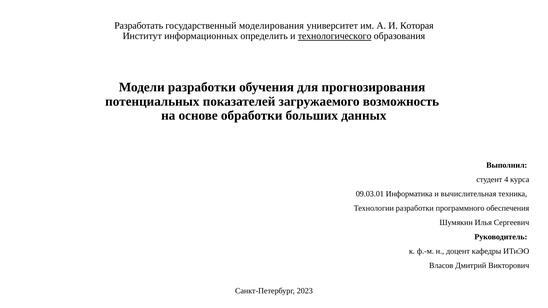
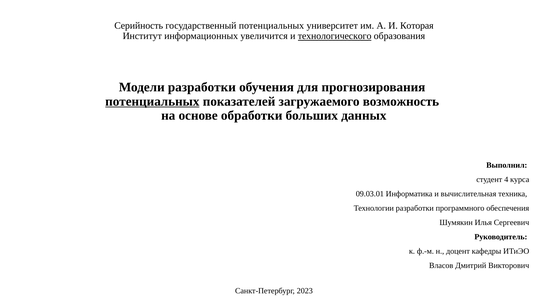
Разработать: Разработать -> Серийность (139, 26)
государственный моделирования: моделирования -> потенциальных (271, 26)
определить: определить -> увеличится (264, 36)
потенциальных underline: none -> present (152, 101)
